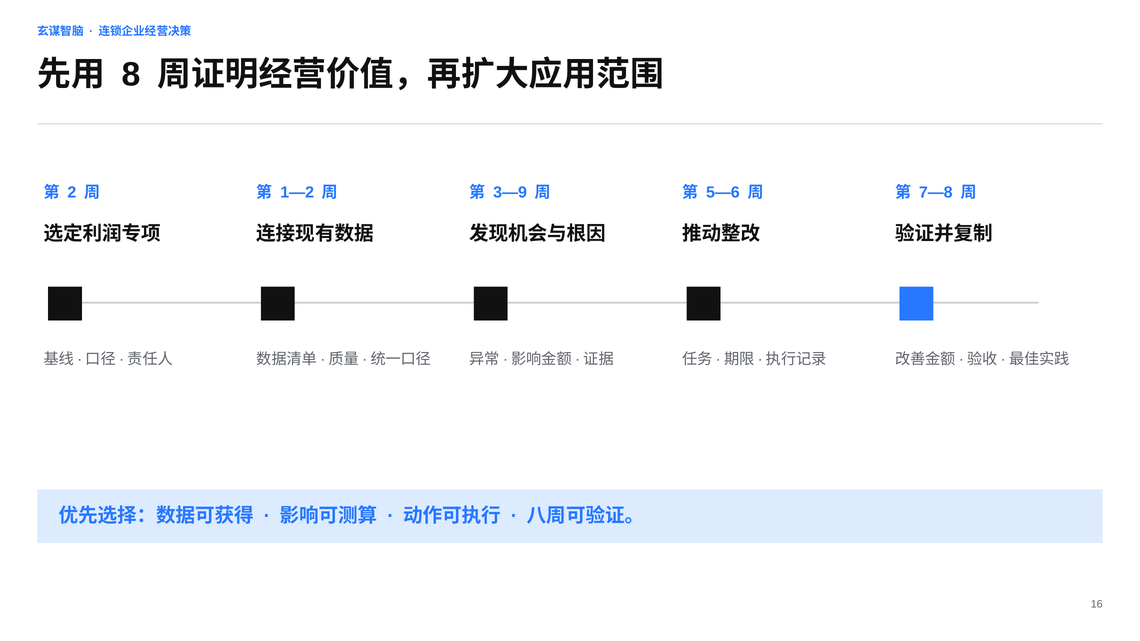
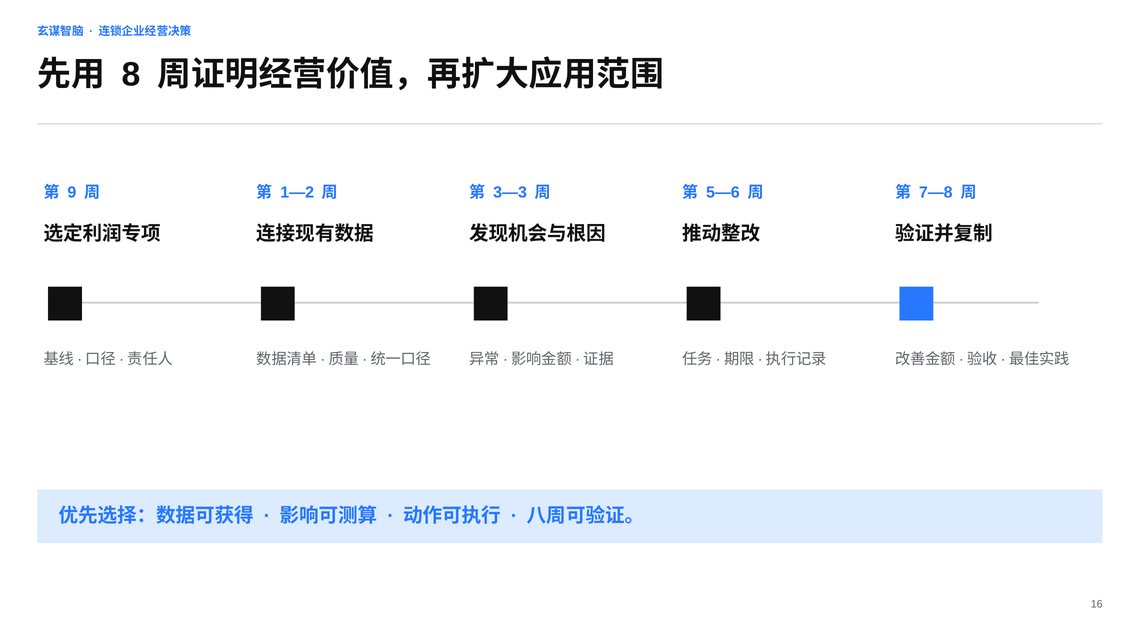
2: 2 -> 9 (72, 193)
3—9: 3—9 -> 3—3 (510, 193)
